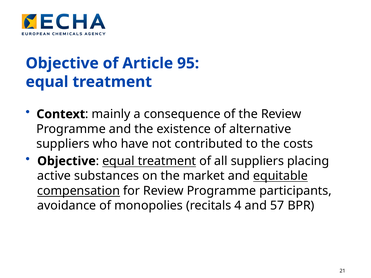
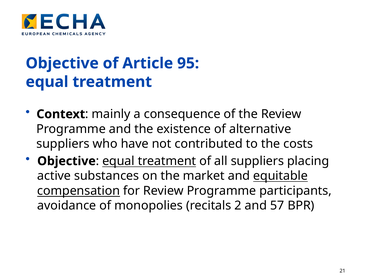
4: 4 -> 2 (238, 206)
